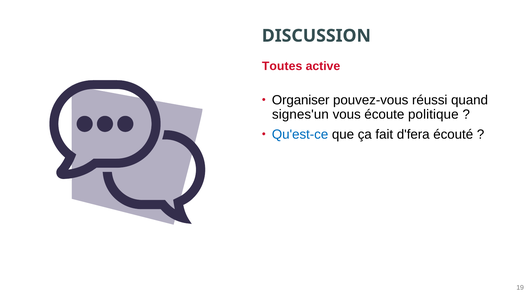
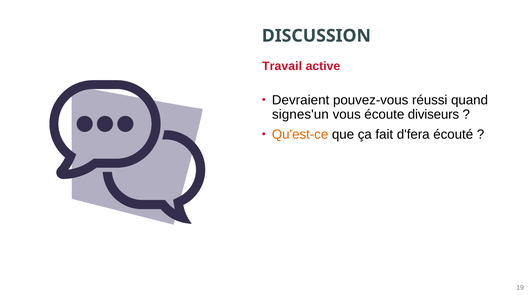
Toutes: Toutes -> Travail (282, 66)
Organiser: Organiser -> Devraient (301, 100)
politique: politique -> diviseurs (433, 114)
Qu'est-ce colour: blue -> orange (300, 134)
